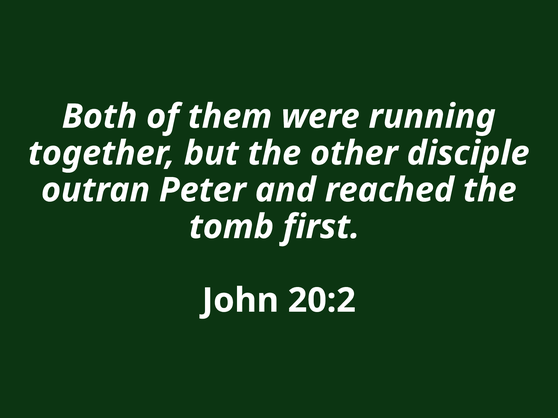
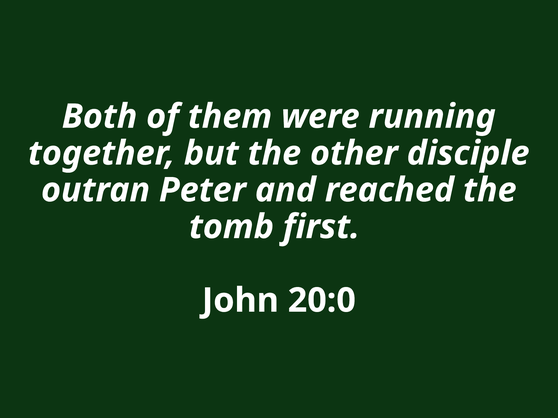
20:2: 20:2 -> 20:0 (322, 301)
